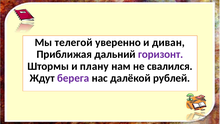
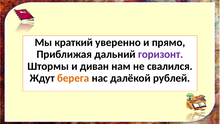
телегой: телегой -> краткий (74, 42)
диван: диван -> прямо (169, 42)
плану: плану -> диван (94, 66)
берега colour: purple -> orange (73, 78)
